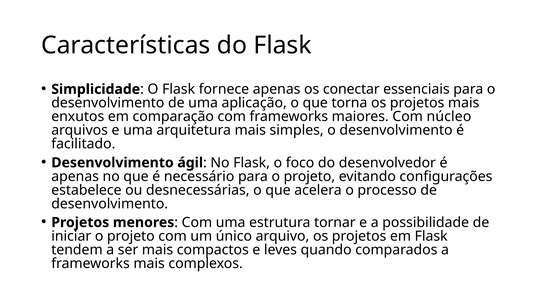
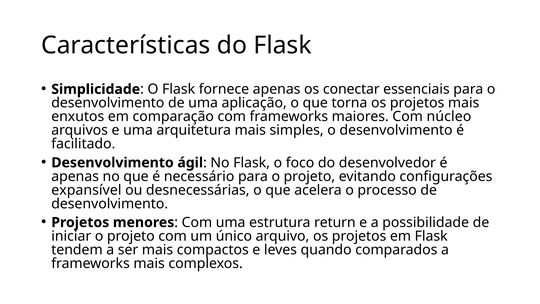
estabelece: estabelece -> expansível (86, 190)
tornar: tornar -> return (335, 222)
